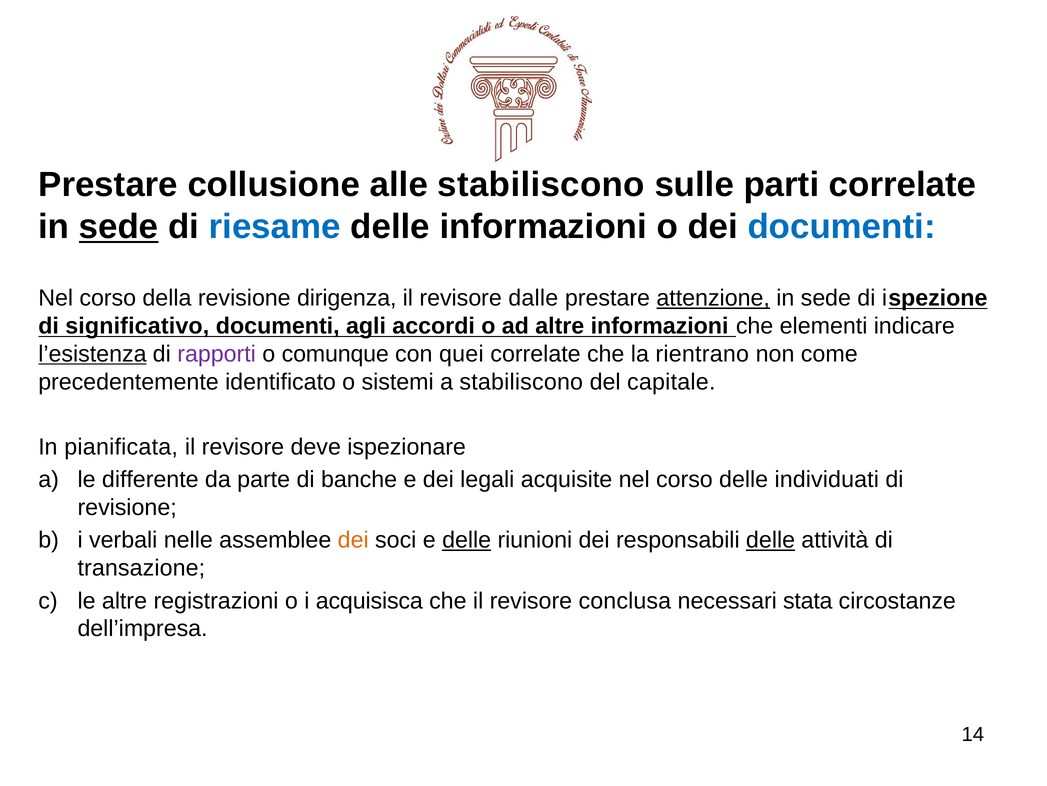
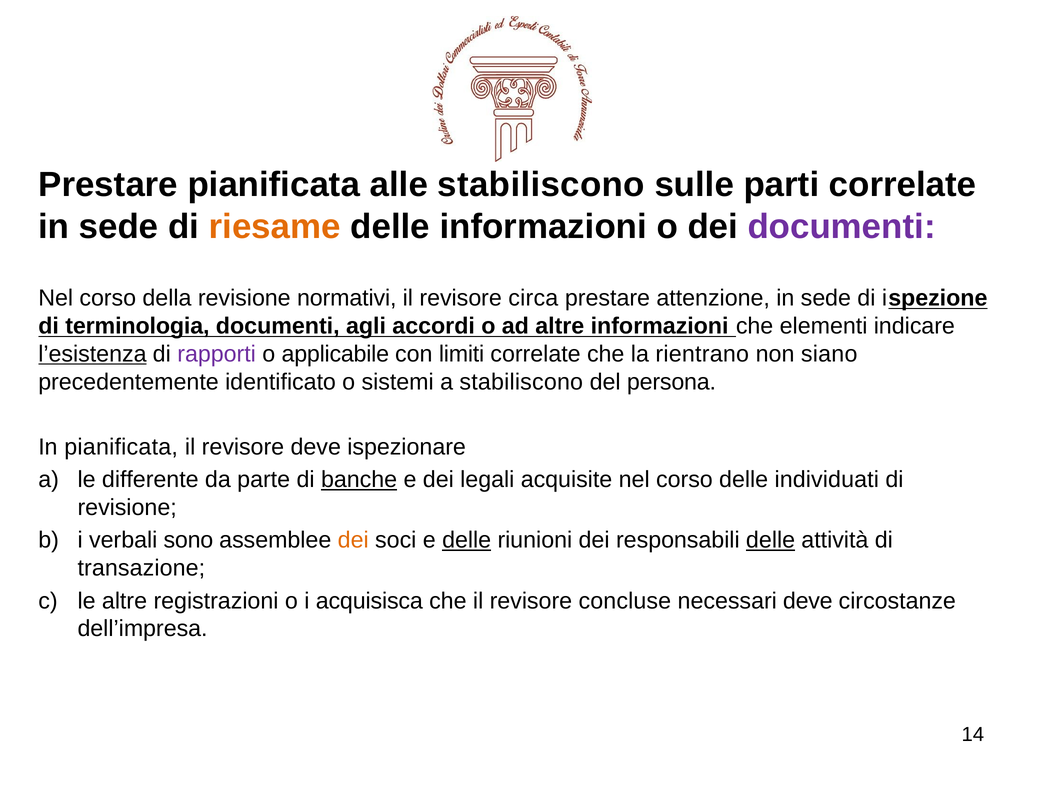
Prestare collusione: collusione -> pianificata (274, 185)
sede underline: present -> none (119, 227)
riesame colour: blue -> orange (275, 227)
documenti colour: blue -> purple (842, 227)
dirigenza: dirigenza -> normativi (347, 298)
dalle: dalle -> circa (533, 298)
attenzione underline: present -> none (713, 298)
significativo: significativo -> terminologia (137, 326)
comunque: comunque -> applicabile (335, 354)
quei: quei -> limiti (462, 354)
come: come -> siano (829, 354)
capitale: capitale -> persona (671, 382)
banche underline: none -> present (359, 479)
nelle: nelle -> sono (188, 540)
conclusa: conclusa -> concluse (625, 600)
necessari stata: stata -> deve (808, 600)
